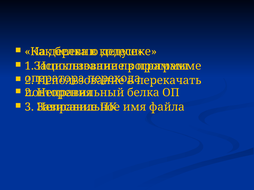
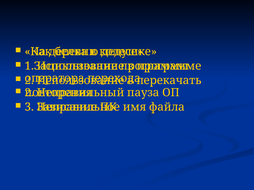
белка: белка -> пауза (143, 93)
